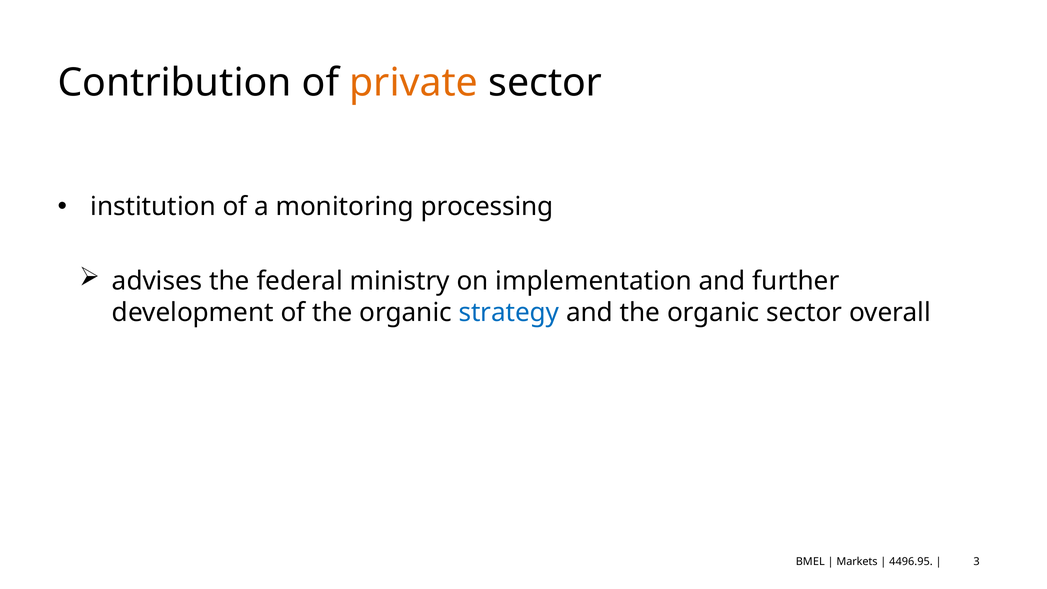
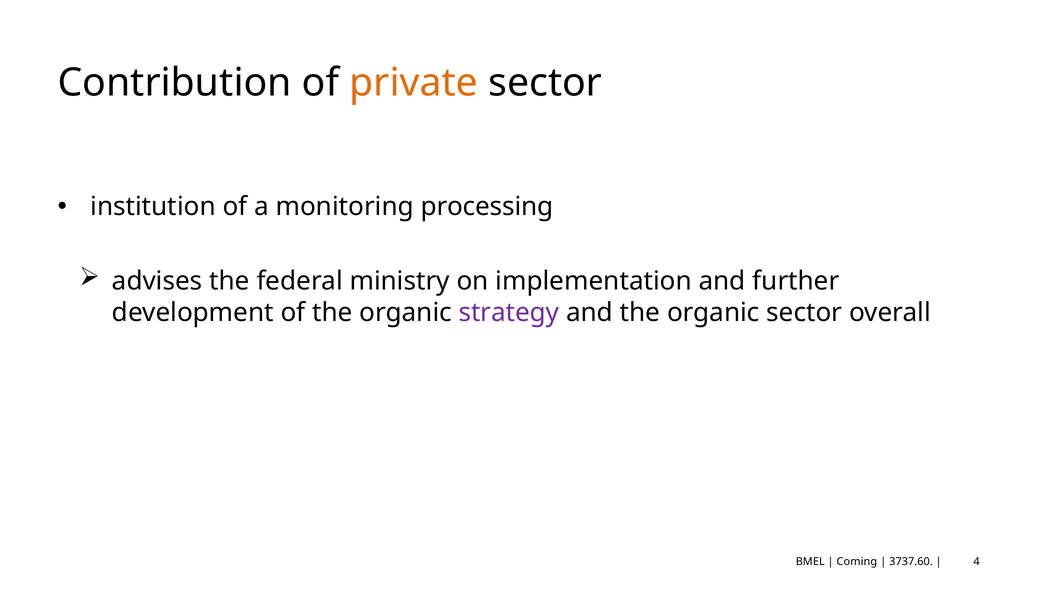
strategy colour: blue -> purple (509, 313)
Markets: Markets -> Coming (857, 561)
4496.95: 4496.95 -> 3737.60 (911, 561)
3: 3 -> 4 (977, 561)
